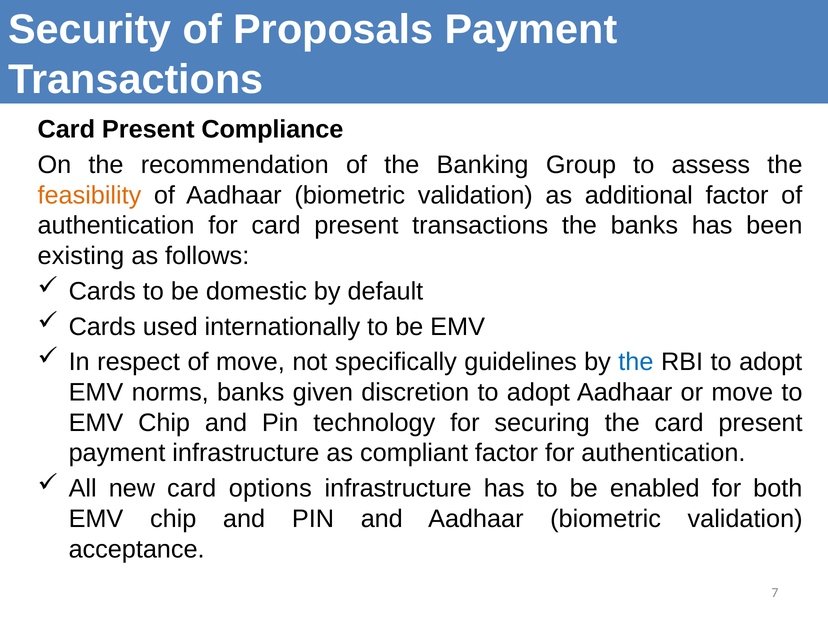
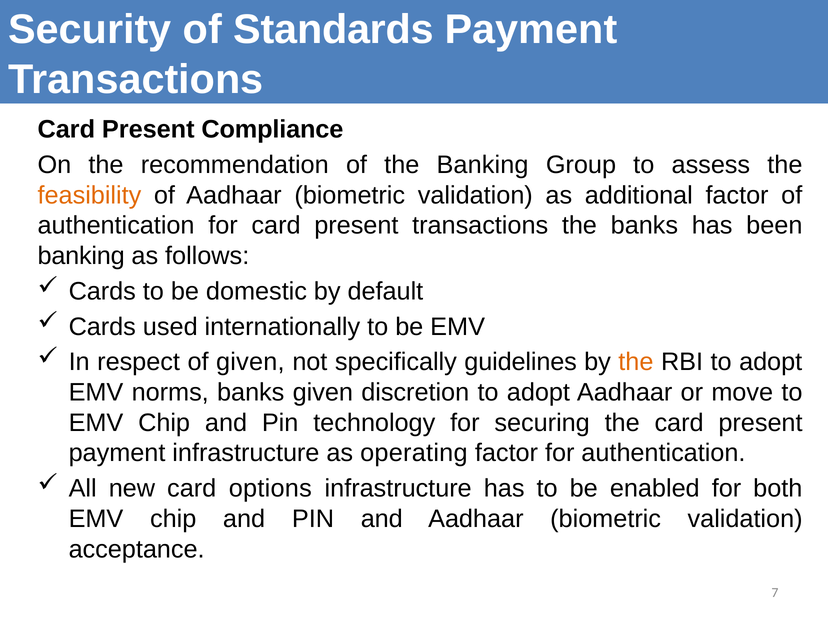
Proposals: Proposals -> Standards (334, 30)
existing: existing -> banking (81, 256)
of move: move -> given (250, 362)
the colour: blue -> orange (636, 362)
compliant: compliant -> operating (414, 453)
